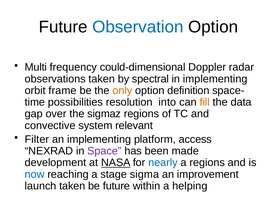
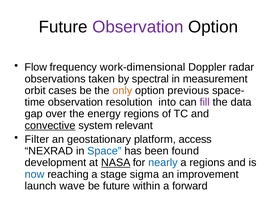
Observation colour: blue -> purple (138, 27)
Multi: Multi -> Flow (36, 67)
could-dimensional: could-dimensional -> work-dimensional (143, 67)
in implementing: implementing -> measurement (215, 79)
frame: frame -> cases (63, 90)
definition: definition -> previous (188, 90)
possibilities: possibilities -> observation (75, 102)
fill colour: orange -> purple (205, 102)
sigmaz: sigmaz -> energy (104, 114)
convective underline: none -> present (50, 125)
an implementing: implementing -> geostationary (99, 139)
Space colour: purple -> blue (104, 151)
made: made -> found (185, 151)
launch taken: taken -> wave (72, 186)
helping: helping -> forward (190, 186)
